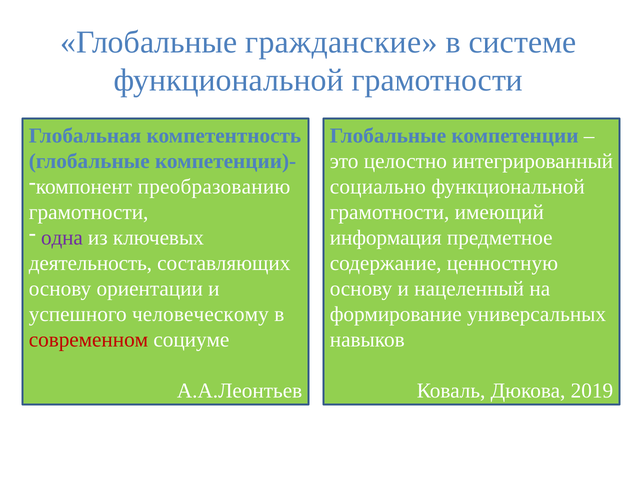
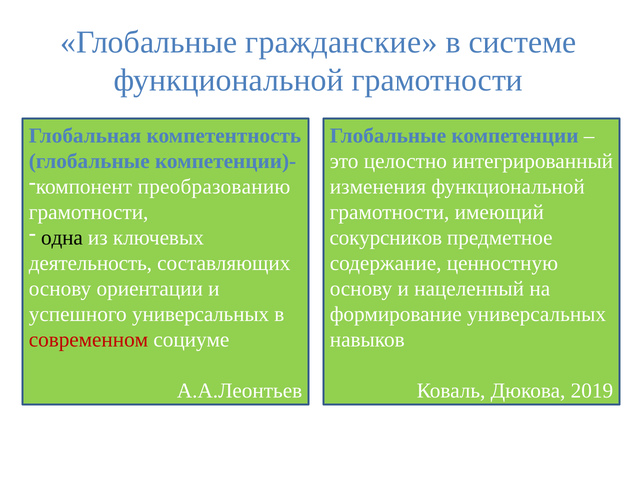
социально: социально -> изменения (378, 186)
одна colour: purple -> black (62, 237)
информация: информация -> сокурсников (386, 237)
успешного человеческому: человеческому -> универсальных (201, 314)
